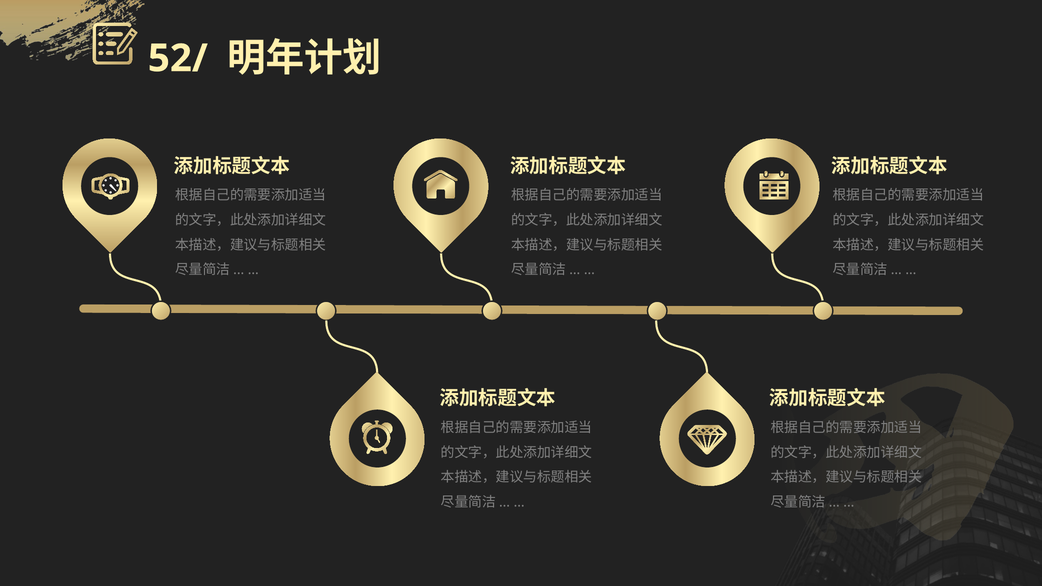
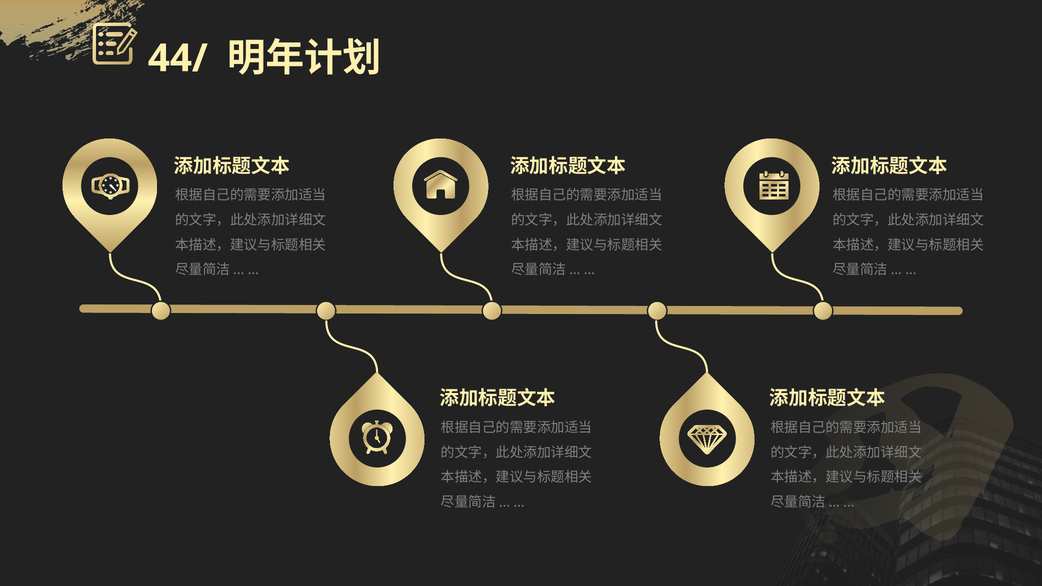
52/: 52/ -> 44/ (178, 58)
